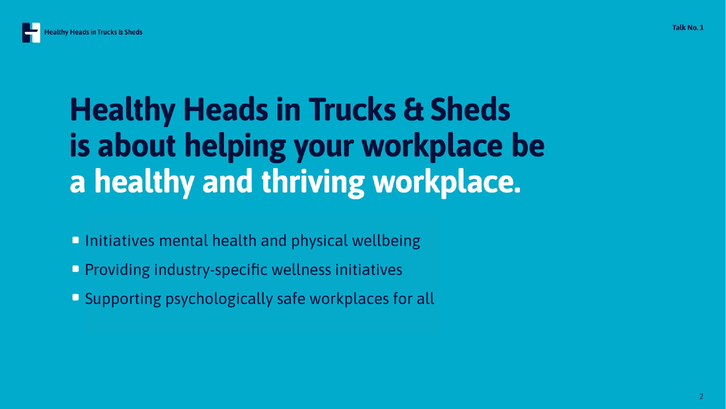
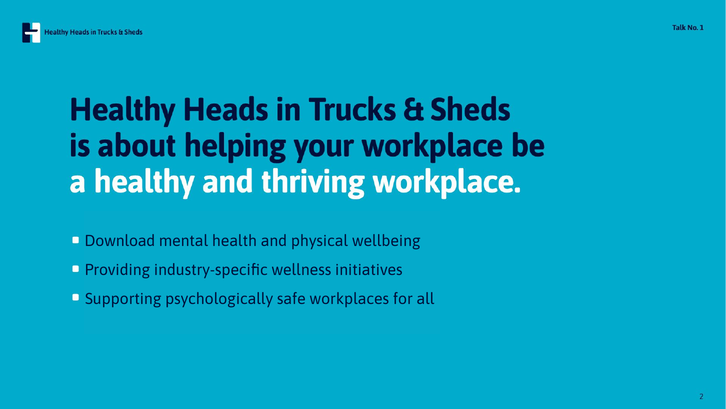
Initiatives: Initiatives -> Download (120, 241)
